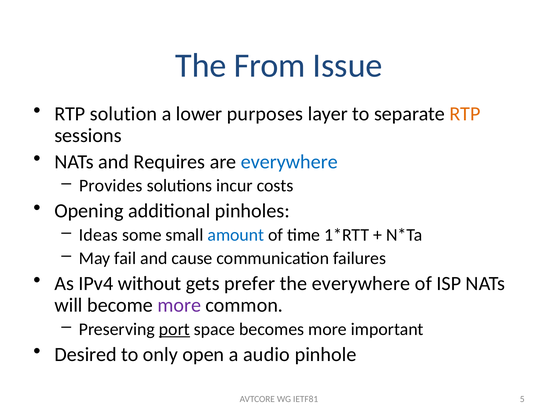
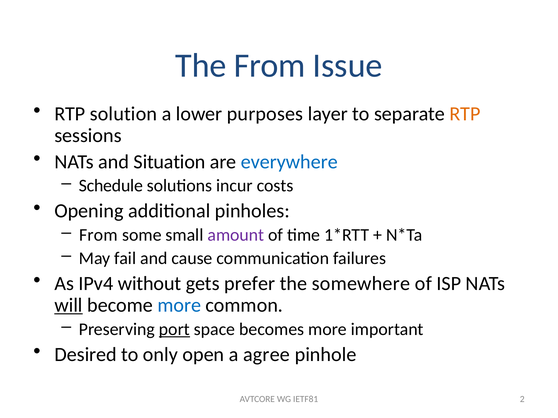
Requires: Requires -> Situation (170, 162)
Provides: Provides -> Schedule (111, 186)
Ideas: Ideas -> From (98, 235)
amount colour: blue -> purple (236, 235)
the everywhere: everywhere -> somewhere (361, 284)
will underline: none -> present (69, 306)
more colour: purple -> blue (179, 306)
audio: audio -> agree (267, 355)
5: 5 -> 2 (522, 400)
